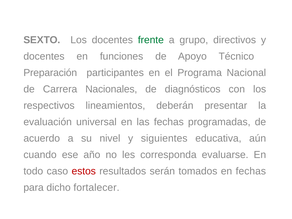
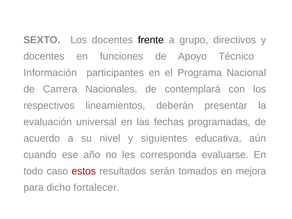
frente colour: green -> black (151, 40)
Preparación: Preparación -> Información (50, 73)
diagnósticos: diagnósticos -> contemplará (193, 89)
en fechas: fechas -> mejora (251, 171)
